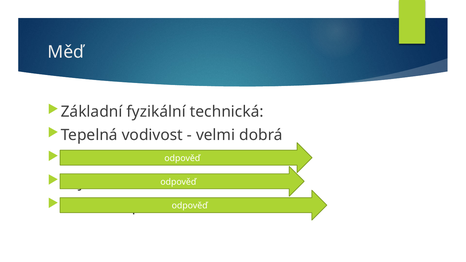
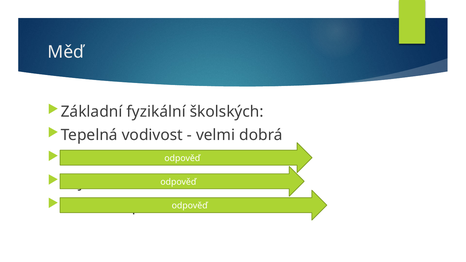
technická: technická -> školských (227, 112)
